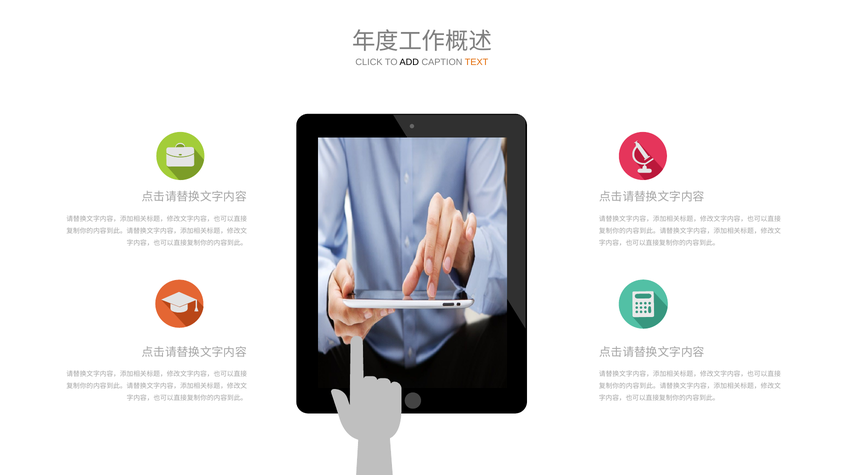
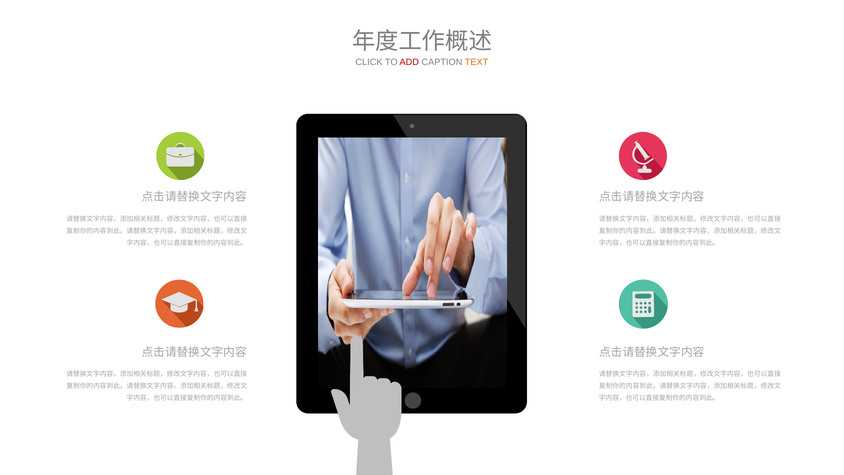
ADD colour: black -> red (409, 62)
